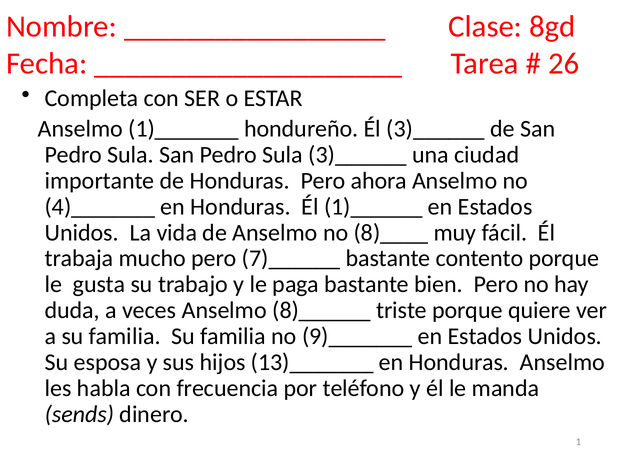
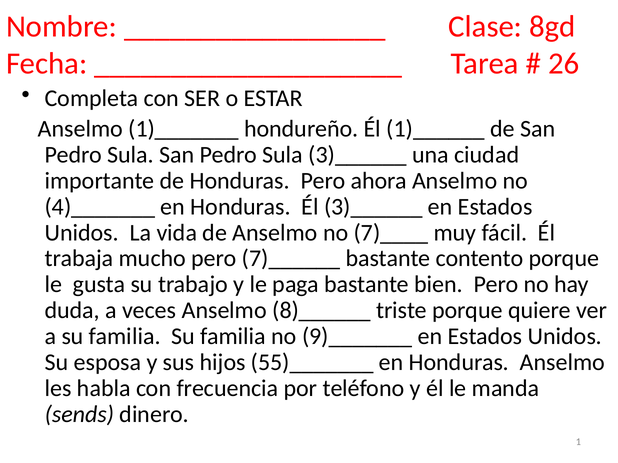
Él 3)______: 3)______ -> 1)______ (436, 129)
Él 1)______: 1)______ -> 3)______ (373, 207)
8)____: 8)____ -> 7)____ (391, 233)
13)_______: 13)_______ -> 55)_______ (312, 363)
